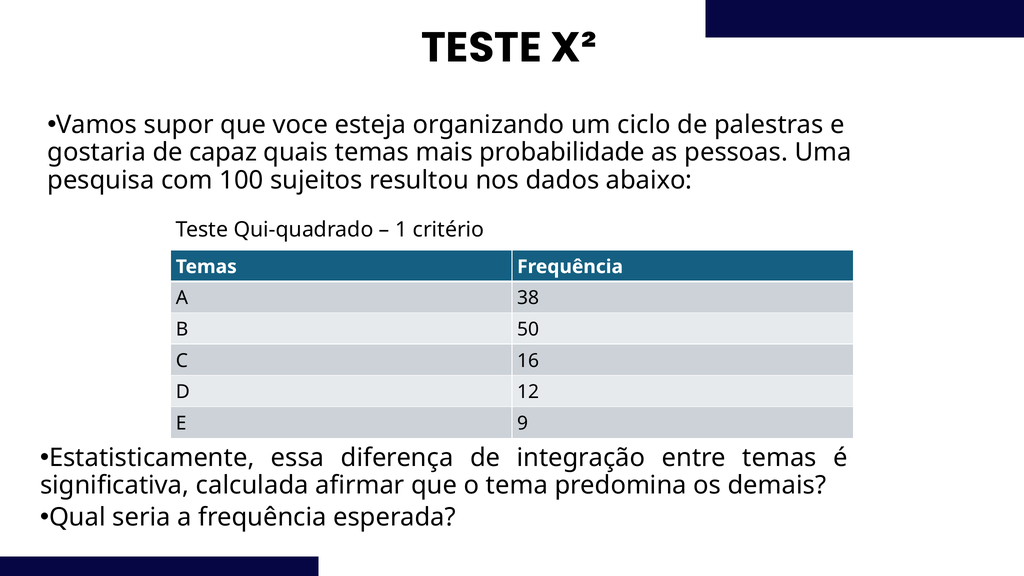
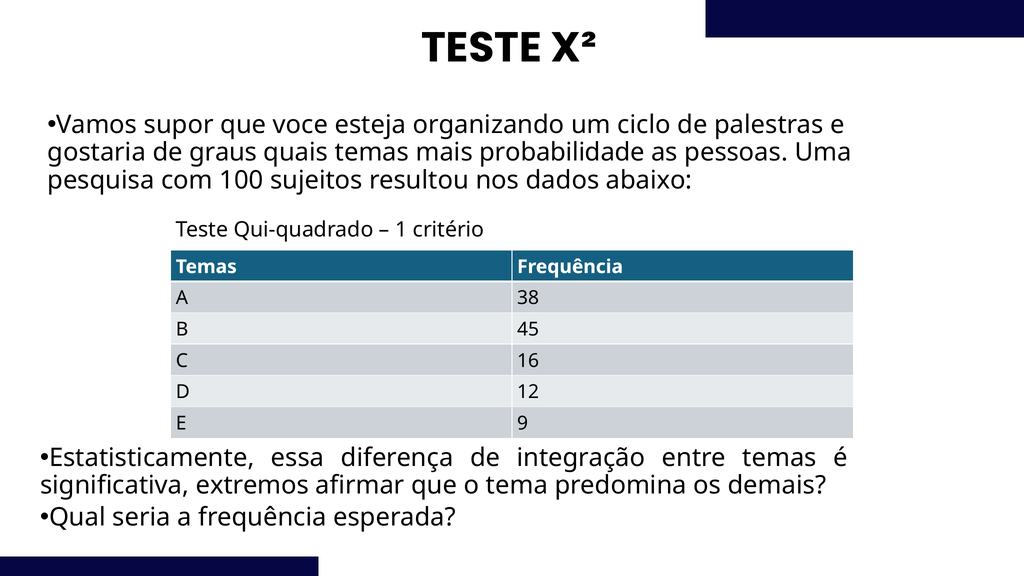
capaz: capaz -> graus (223, 153)
50: 50 -> 45 (528, 329)
calculada: calculada -> extremos (252, 485)
